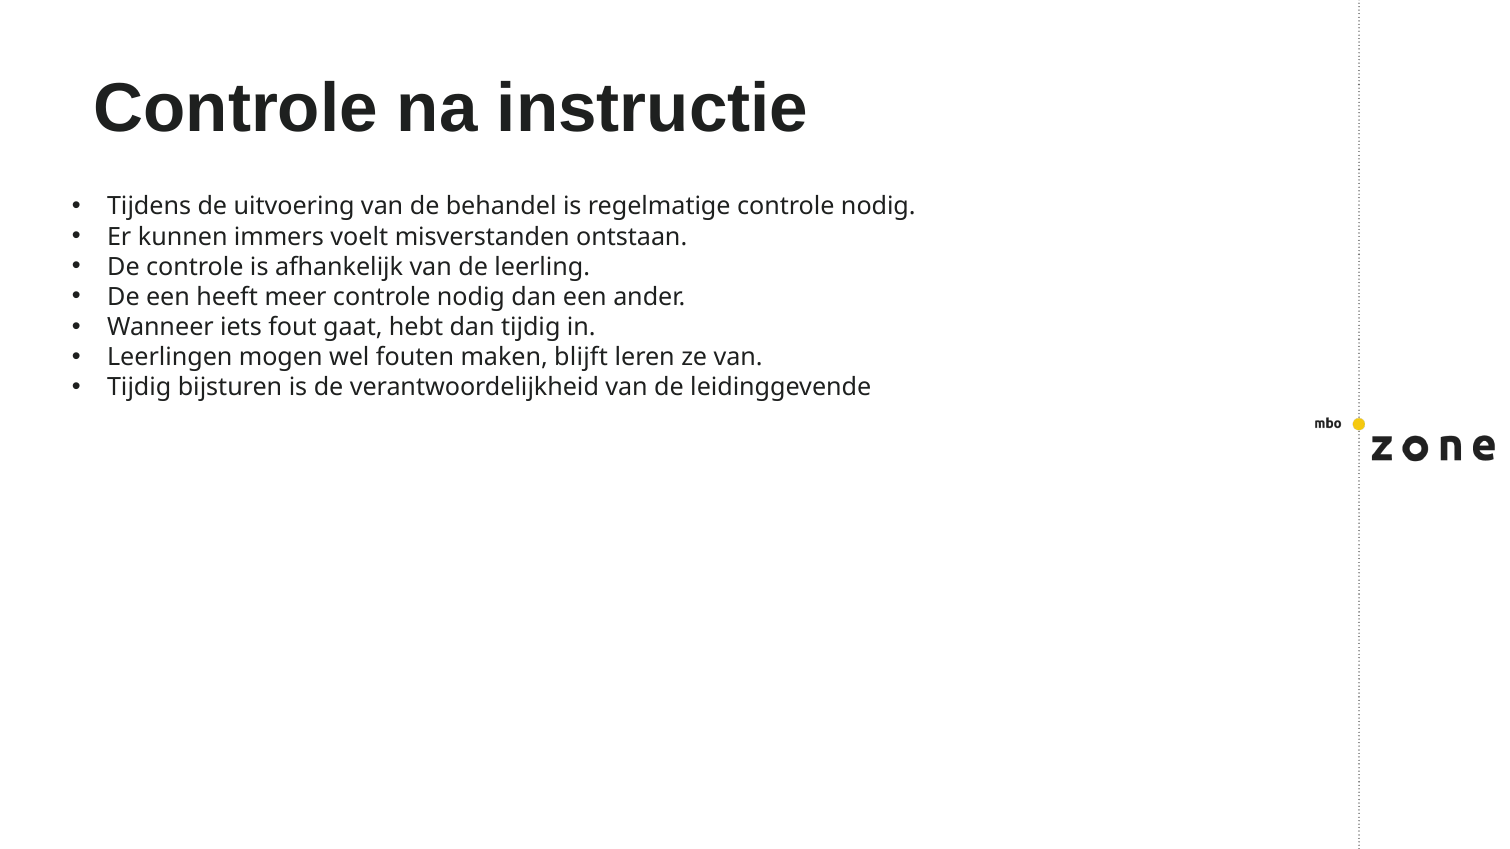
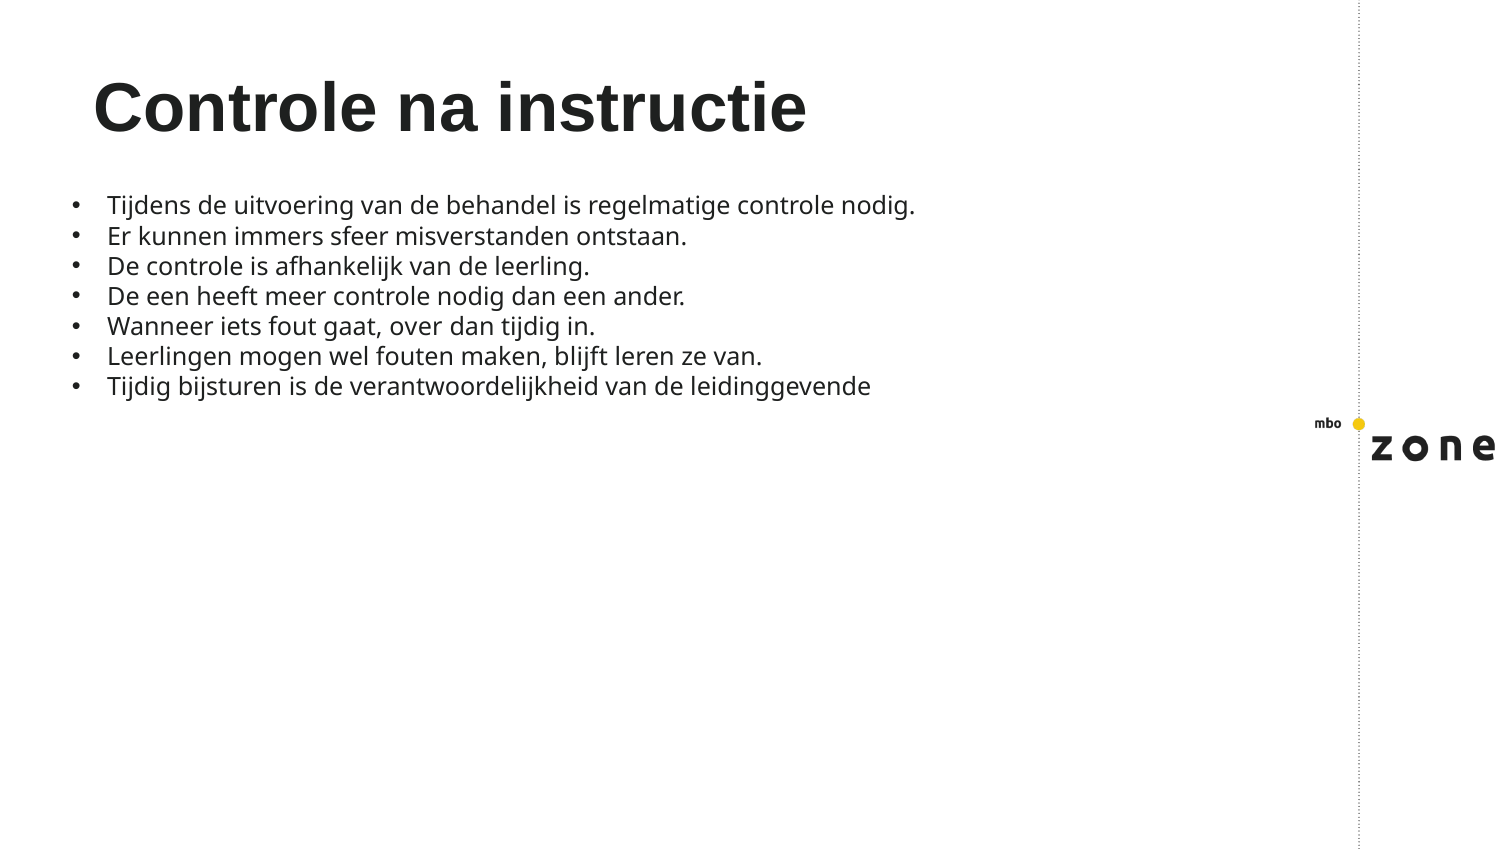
voelt: voelt -> sfeer (359, 237)
hebt: hebt -> over (416, 327)
